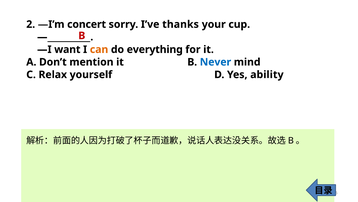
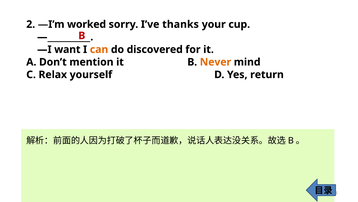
concert: concert -> worked (87, 24)
everything: everything -> discovered (155, 49)
Never colour: blue -> orange (215, 62)
ability: ability -> return (267, 74)
